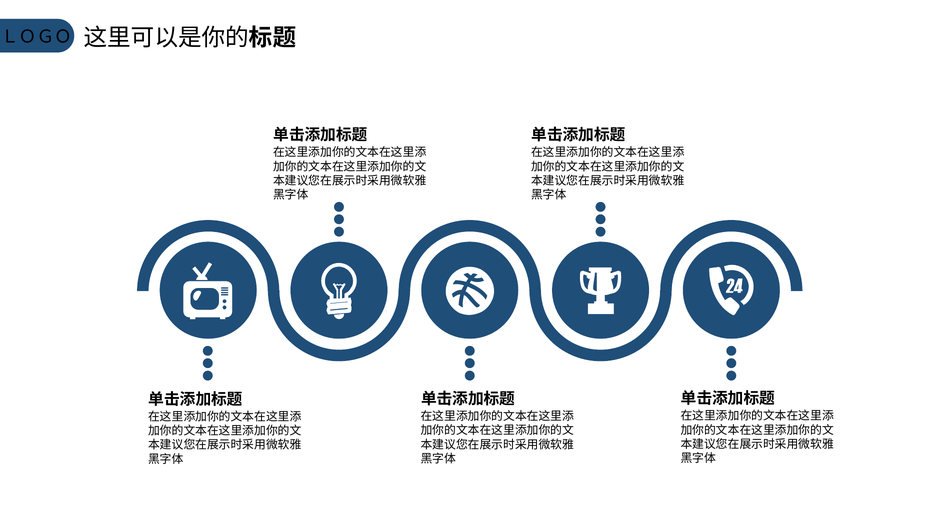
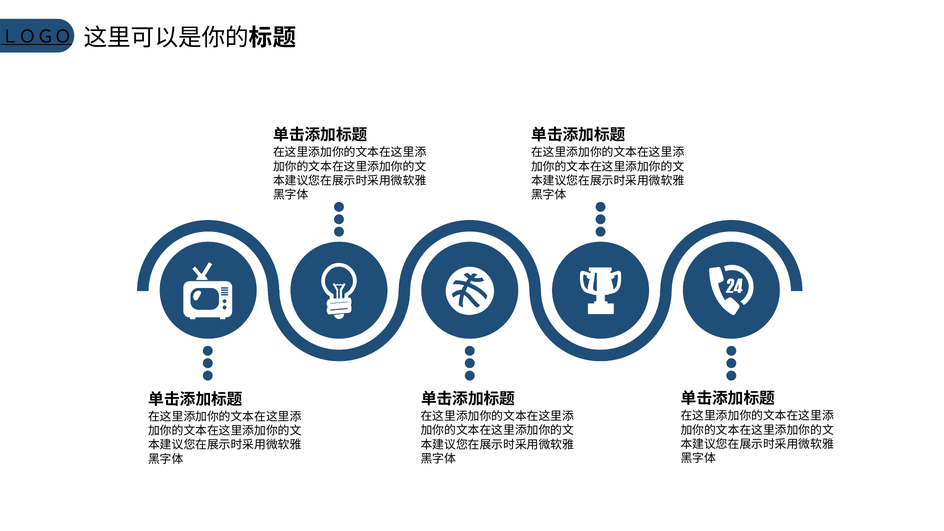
ＬＯＧＯ underline: none -> present (37, 37)
